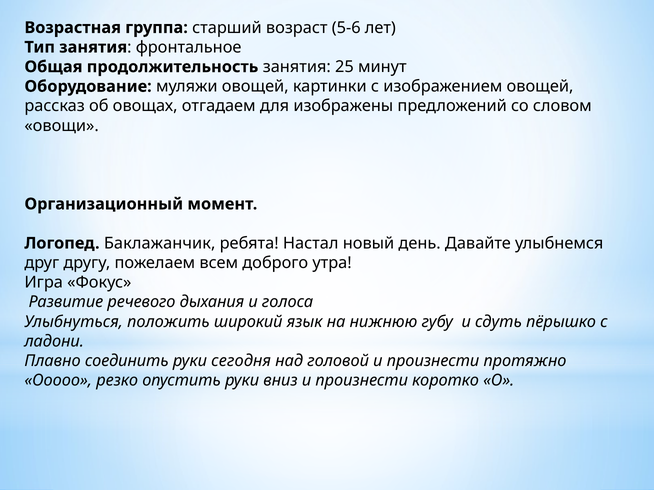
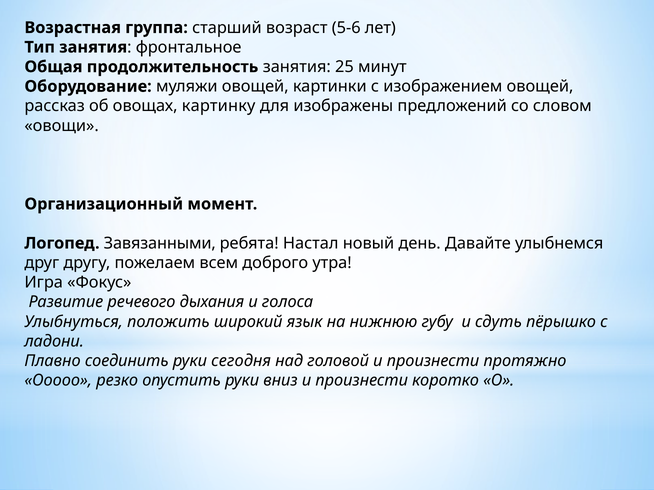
отгадаем: отгадаем -> картинку (219, 106)
Баклажанчик: Баклажанчик -> Завязанными (160, 243)
